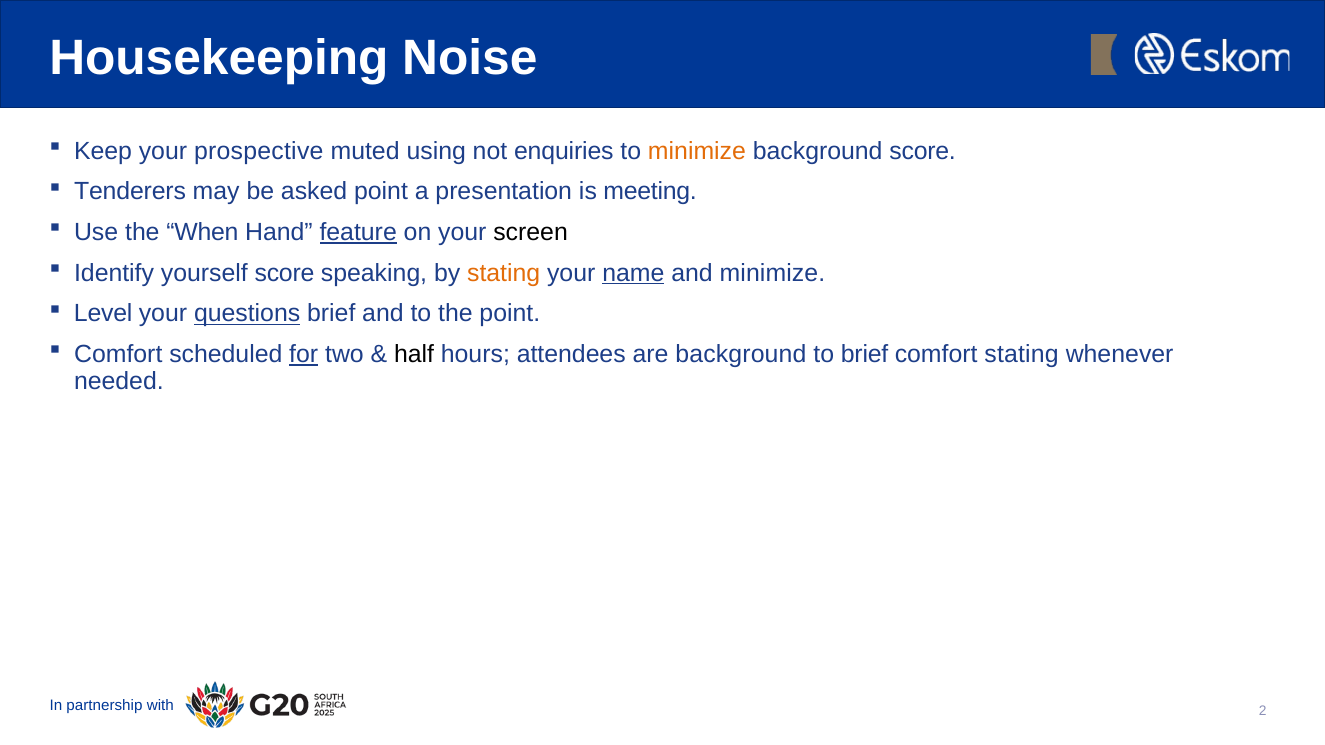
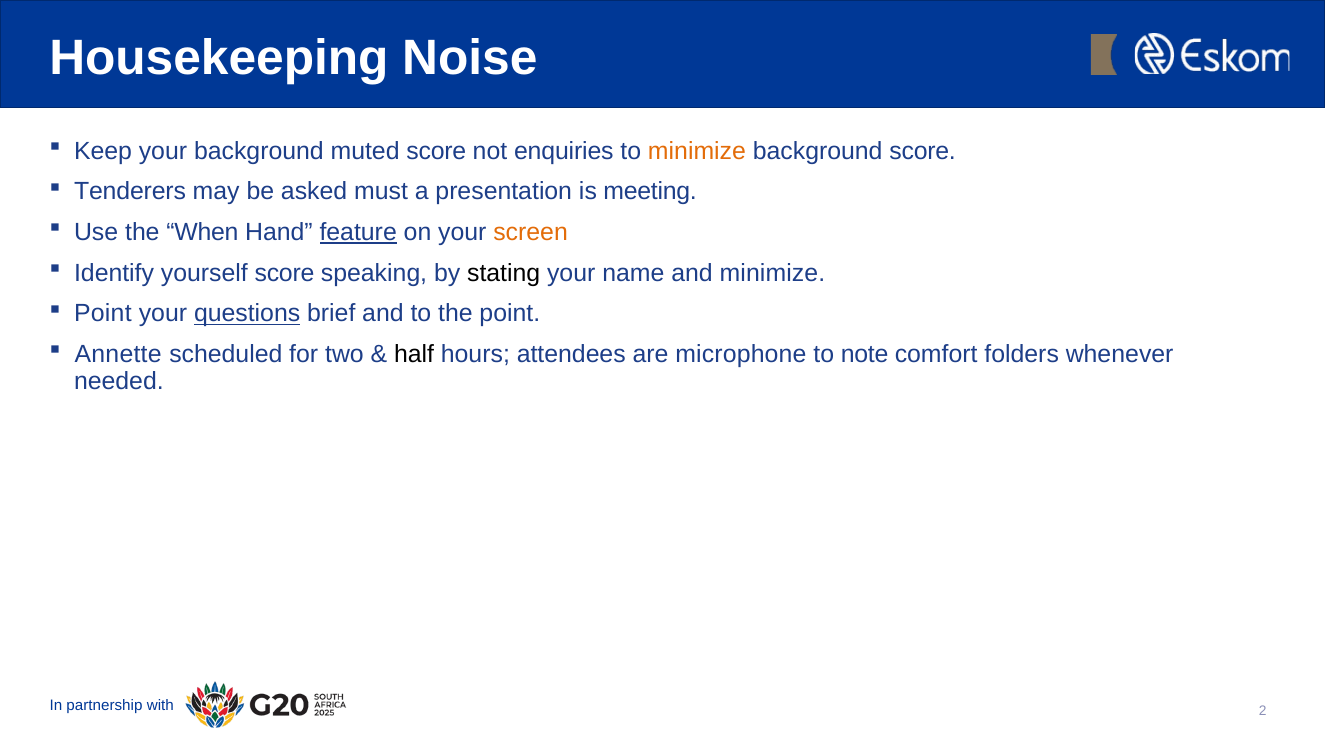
your prospective: prospective -> background (259, 151)
muted using: using -> score (436, 151)
asked point: point -> must (381, 192)
screen colour: black -> orange (531, 233)
stating colour: orange -> black (504, 273)
name underline: present -> none (633, 273)
Level: Level -> Point (103, 314)
Comfort: Comfort -> Annette (118, 354)
for underline: present -> none (304, 354)
are background: background -> microphone (741, 354)
to brief: brief -> note (865, 354)
comfort stating: stating -> folders (1022, 354)
